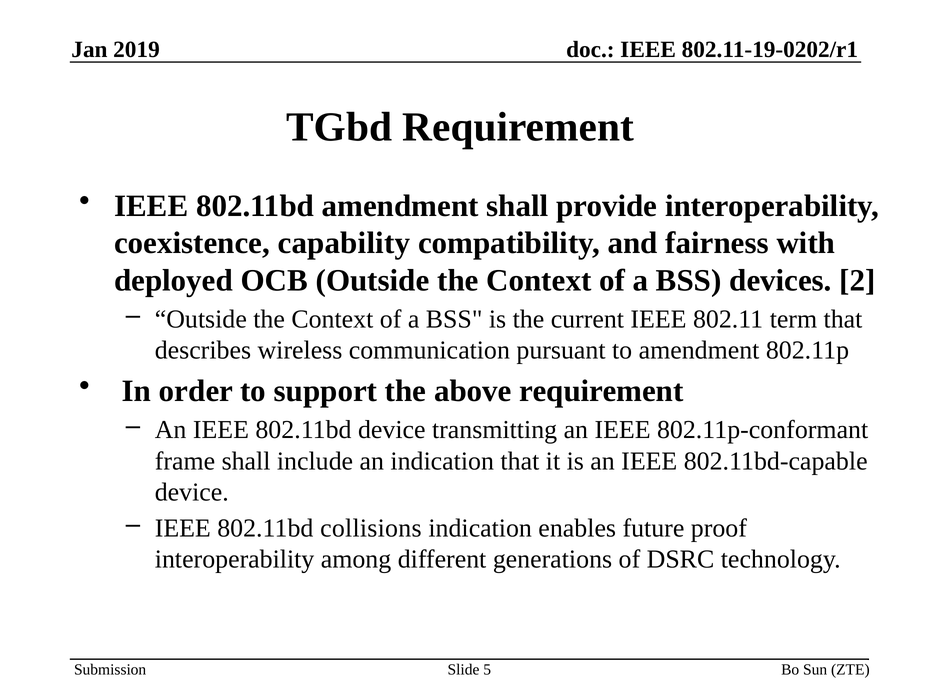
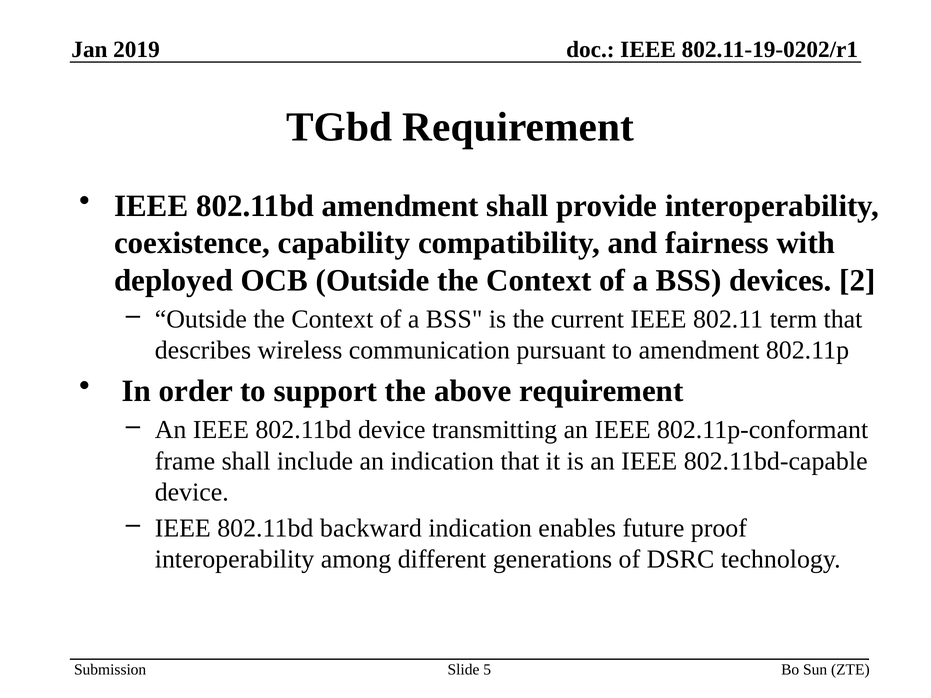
collisions: collisions -> backward (371, 528)
